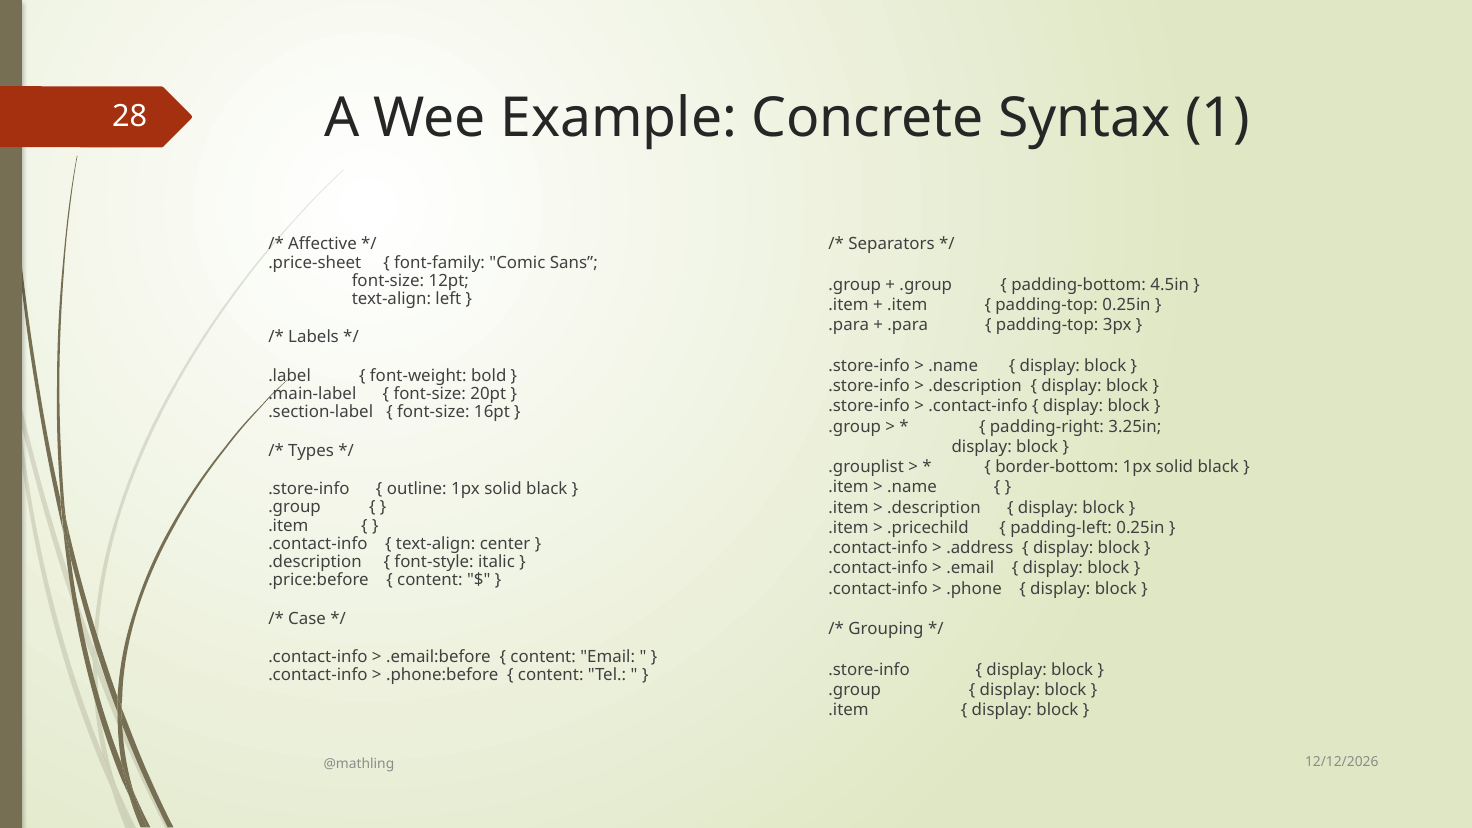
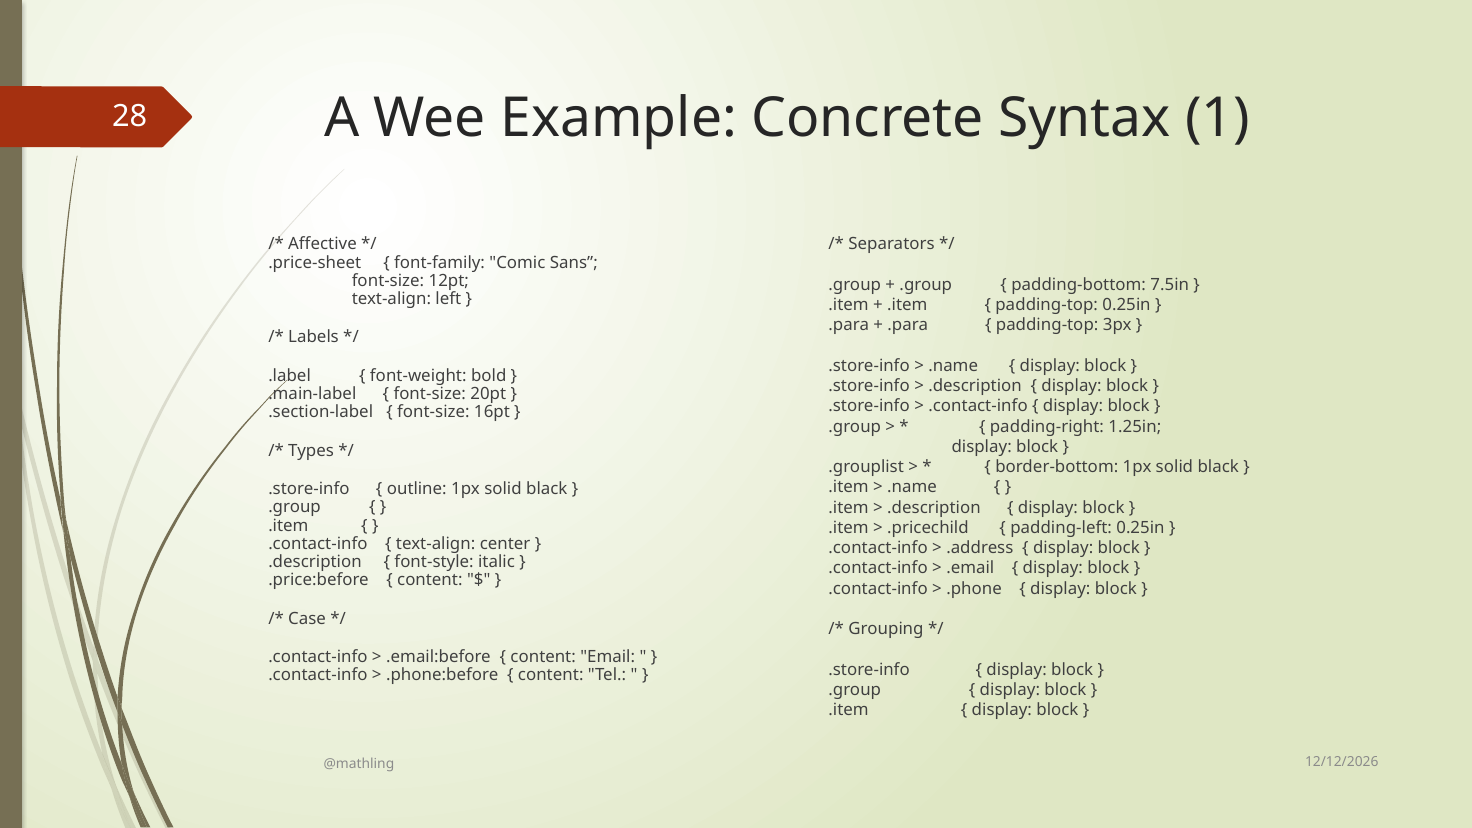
4.5in: 4.5in -> 7.5in (1170, 285)
3.25in: 3.25in -> 1.25in (1135, 427)
